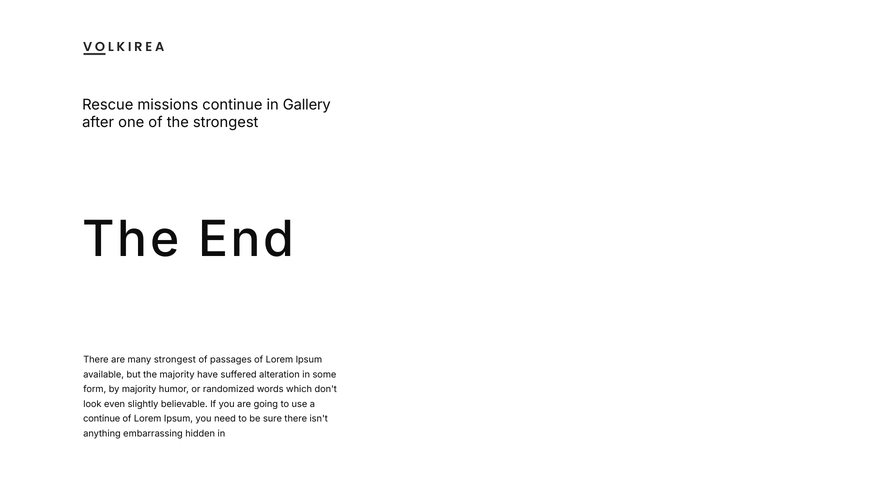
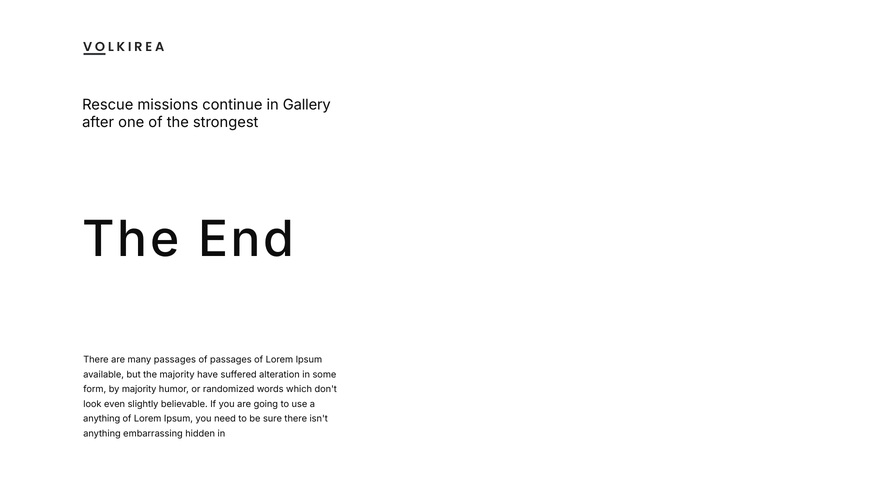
many strongest: strongest -> passages (175, 360)
continue: continue -> anything (102, 419)
